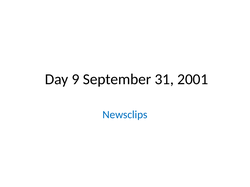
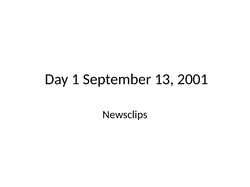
9: 9 -> 1 (76, 79)
31: 31 -> 13 (164, 79)
Newsclips colour: blue -> black (125, 115)
